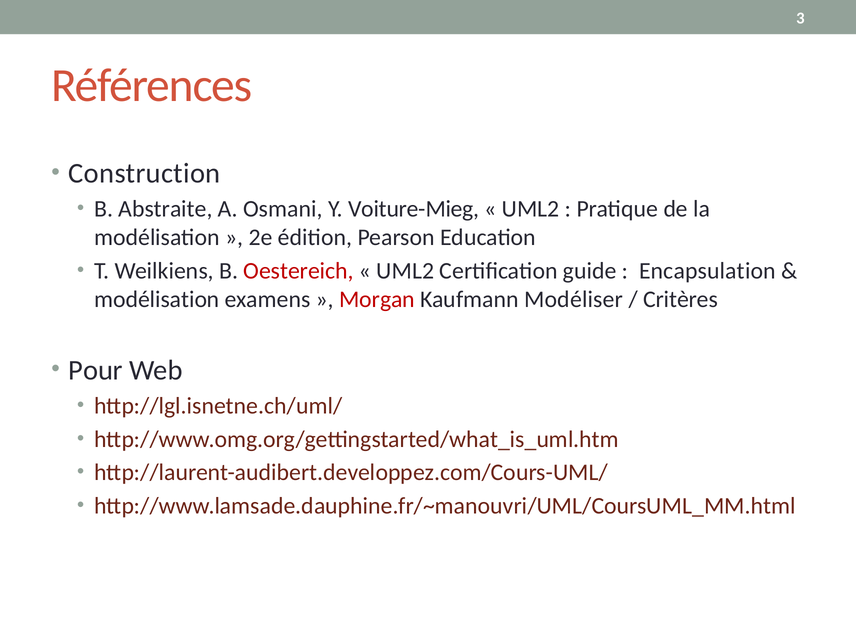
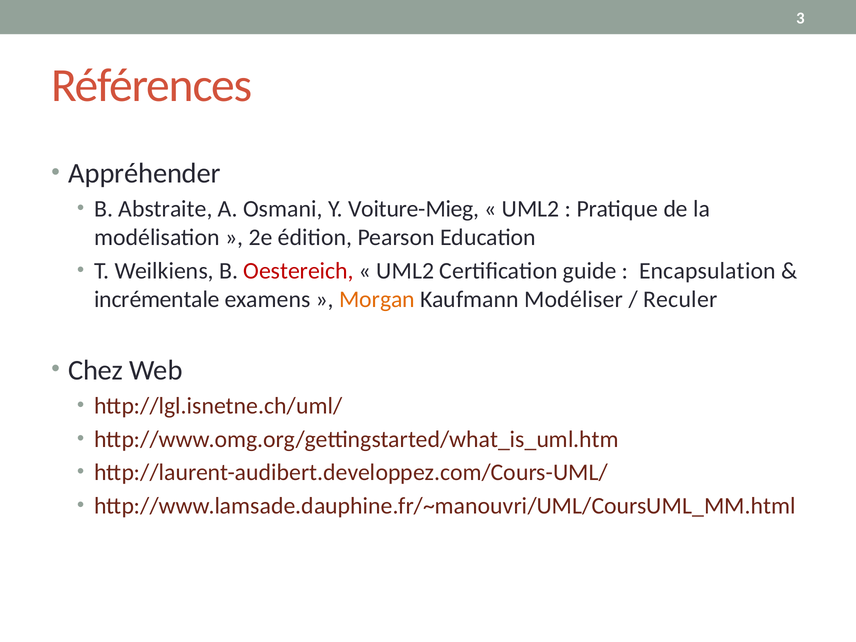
Construction: Construction -> Appréhender (145, 173)
modélisation: modélisation -> incrémentale (157, 299)
Morgan colour: red -> orange (377, 299)
Critères: Critères -> Reculer (680, 299)
Pour: Pour -> Chez (96, 370)
